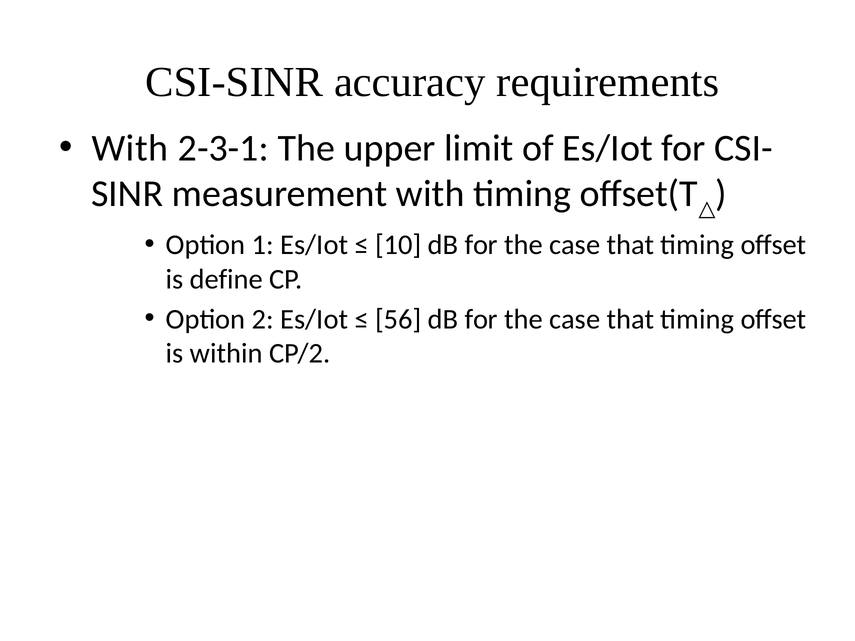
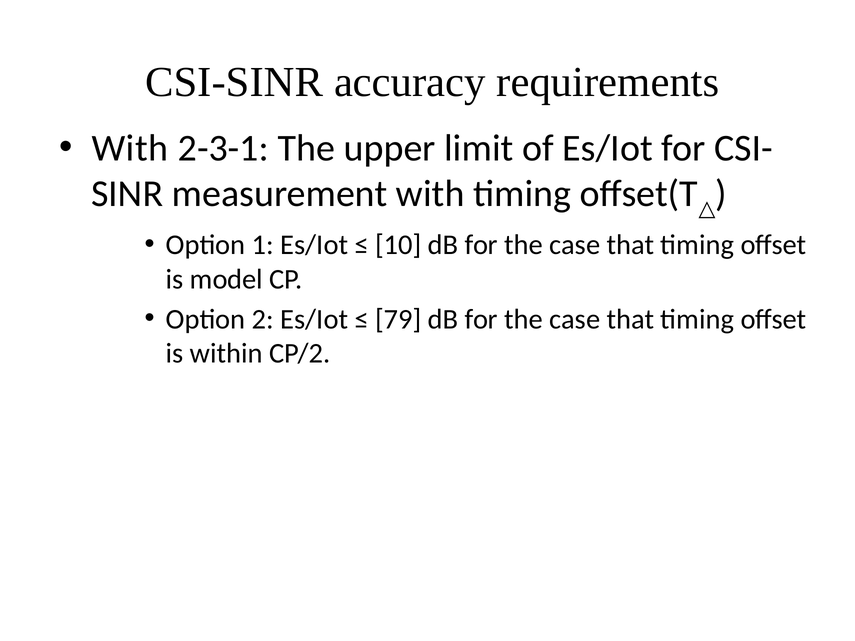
define: define -> model (226, 279)
56: 56 -> 79 (398, 319)
